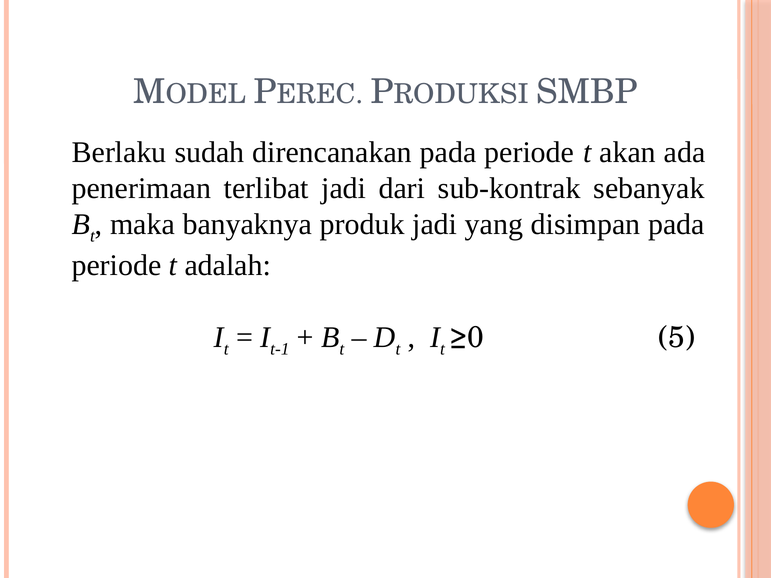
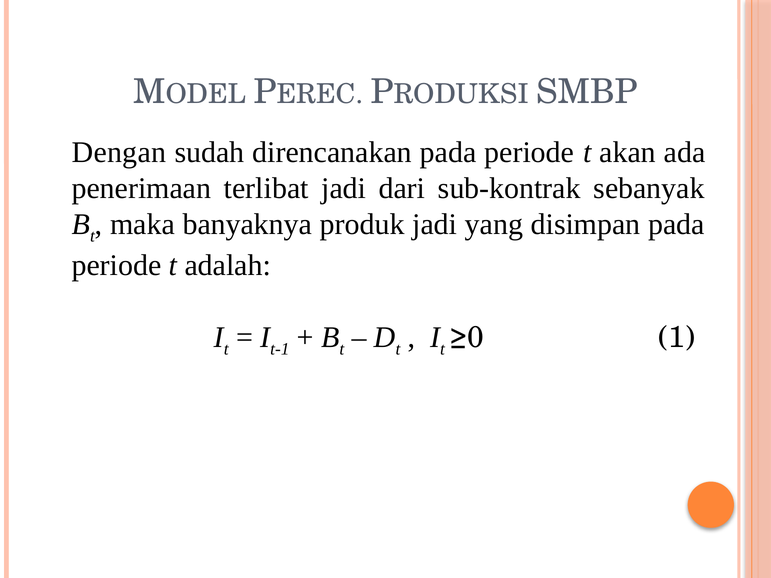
Berlaku: Berlaku -> Dengan (119, 152)
5: 5 -> 1 (677, 337)
